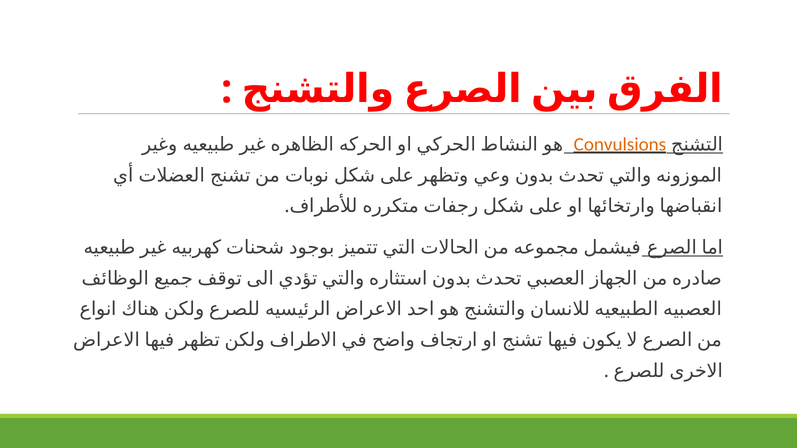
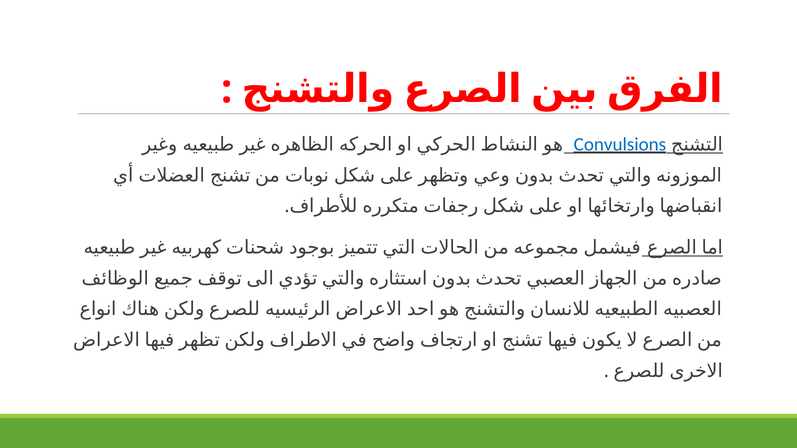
Convulsions colour: orange -> blue (620, 144)
